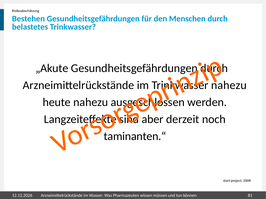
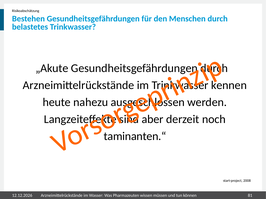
nahezu: nahezu -> kennen (229, 85)
